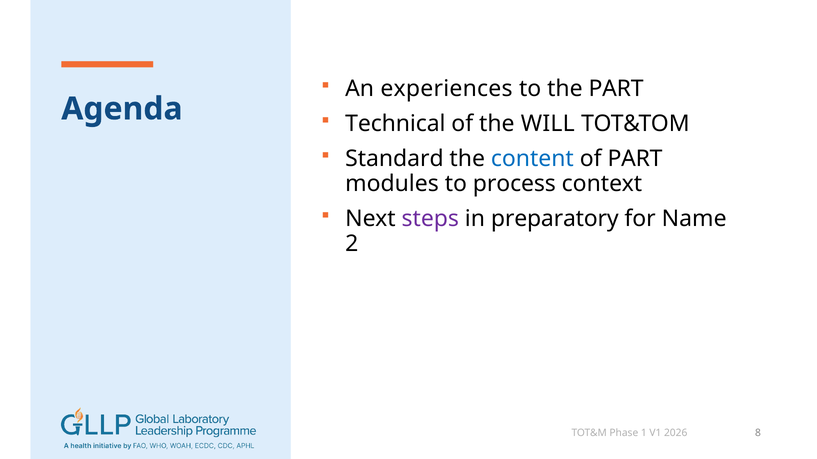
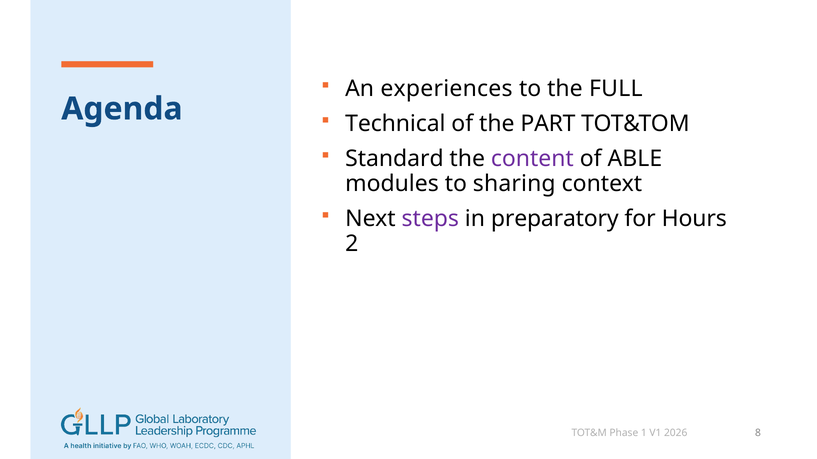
the PART: PART -> FULL (616, 89)
WILL: WILL -> PART (548, 124)
content colour: blue -> purple (532, 159)
of PART: PART -> ABLE (635, 159)
process: process -> sharing (514, 184)
Name: Name -> Hours (694, 219)
